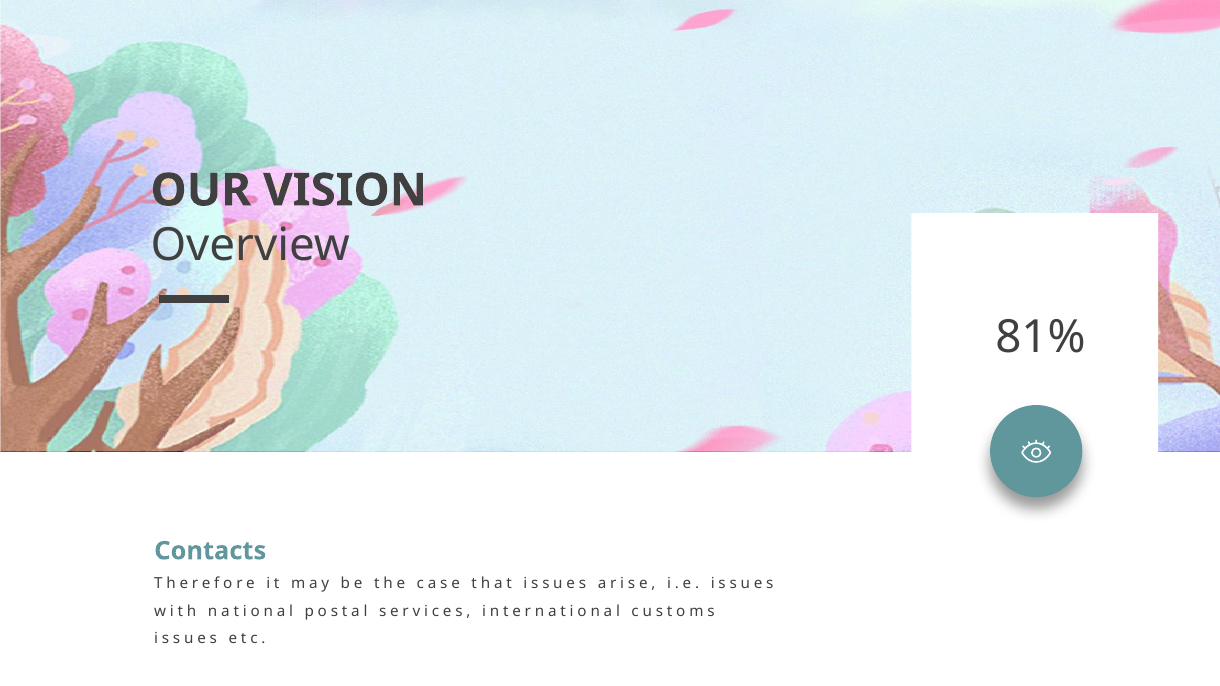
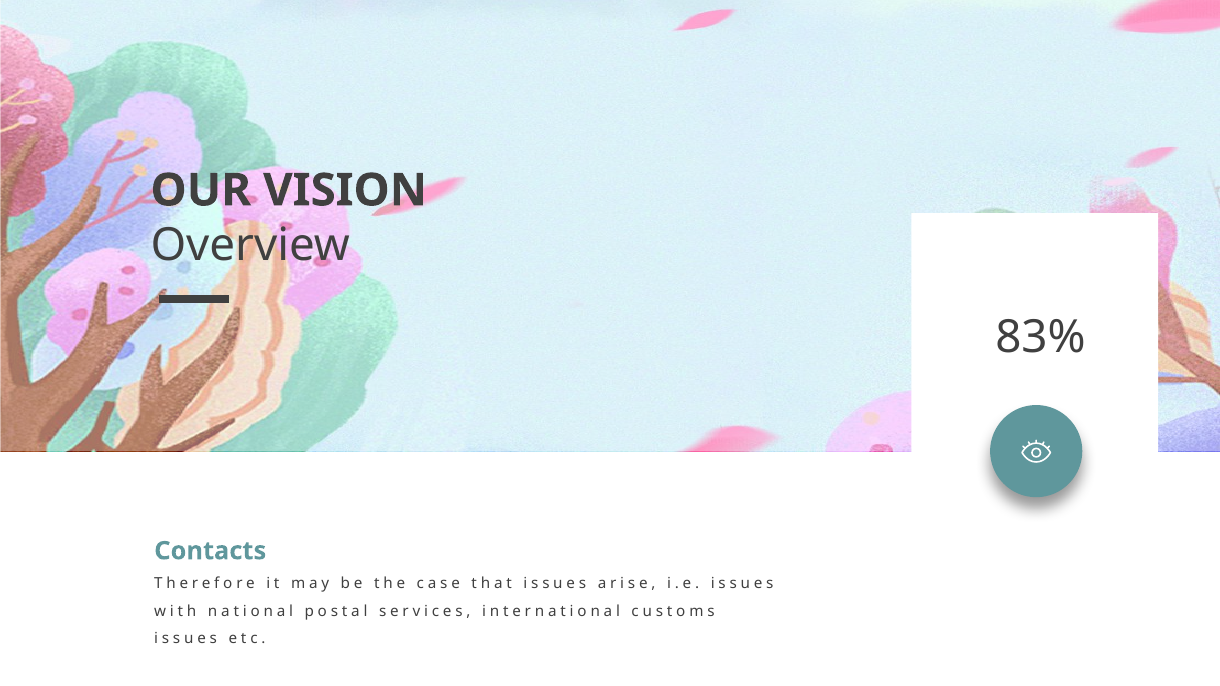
81%: 81% -> 83% (1041, 338)
